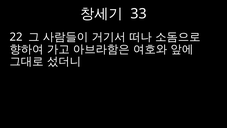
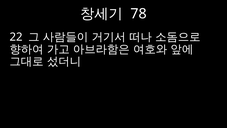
33: 33 -> 78 (139, 14)
